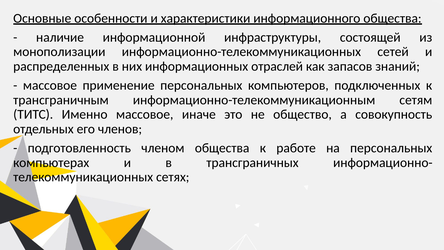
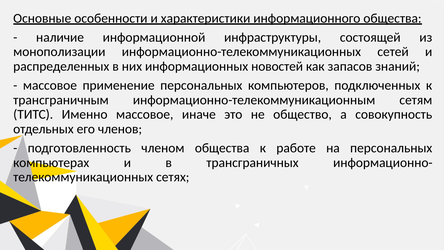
отраслей: отраслей -> новостей (277, 66)
